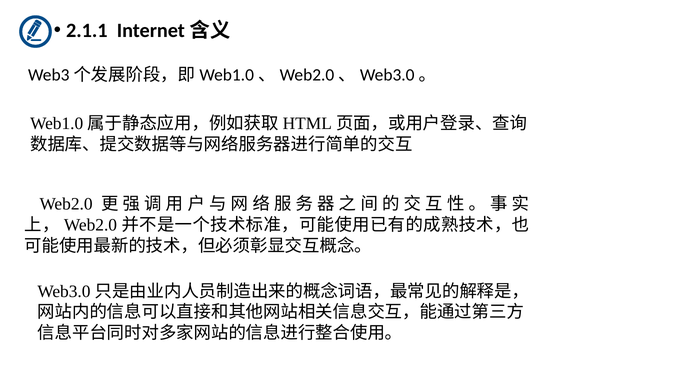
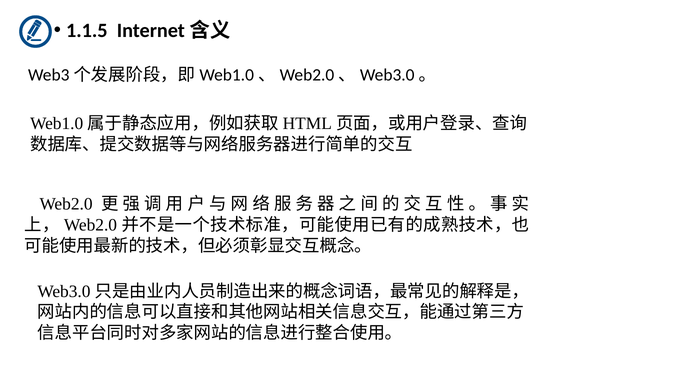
2.1.1: 2.1.1 -> 1.1.5 (87, 30)
